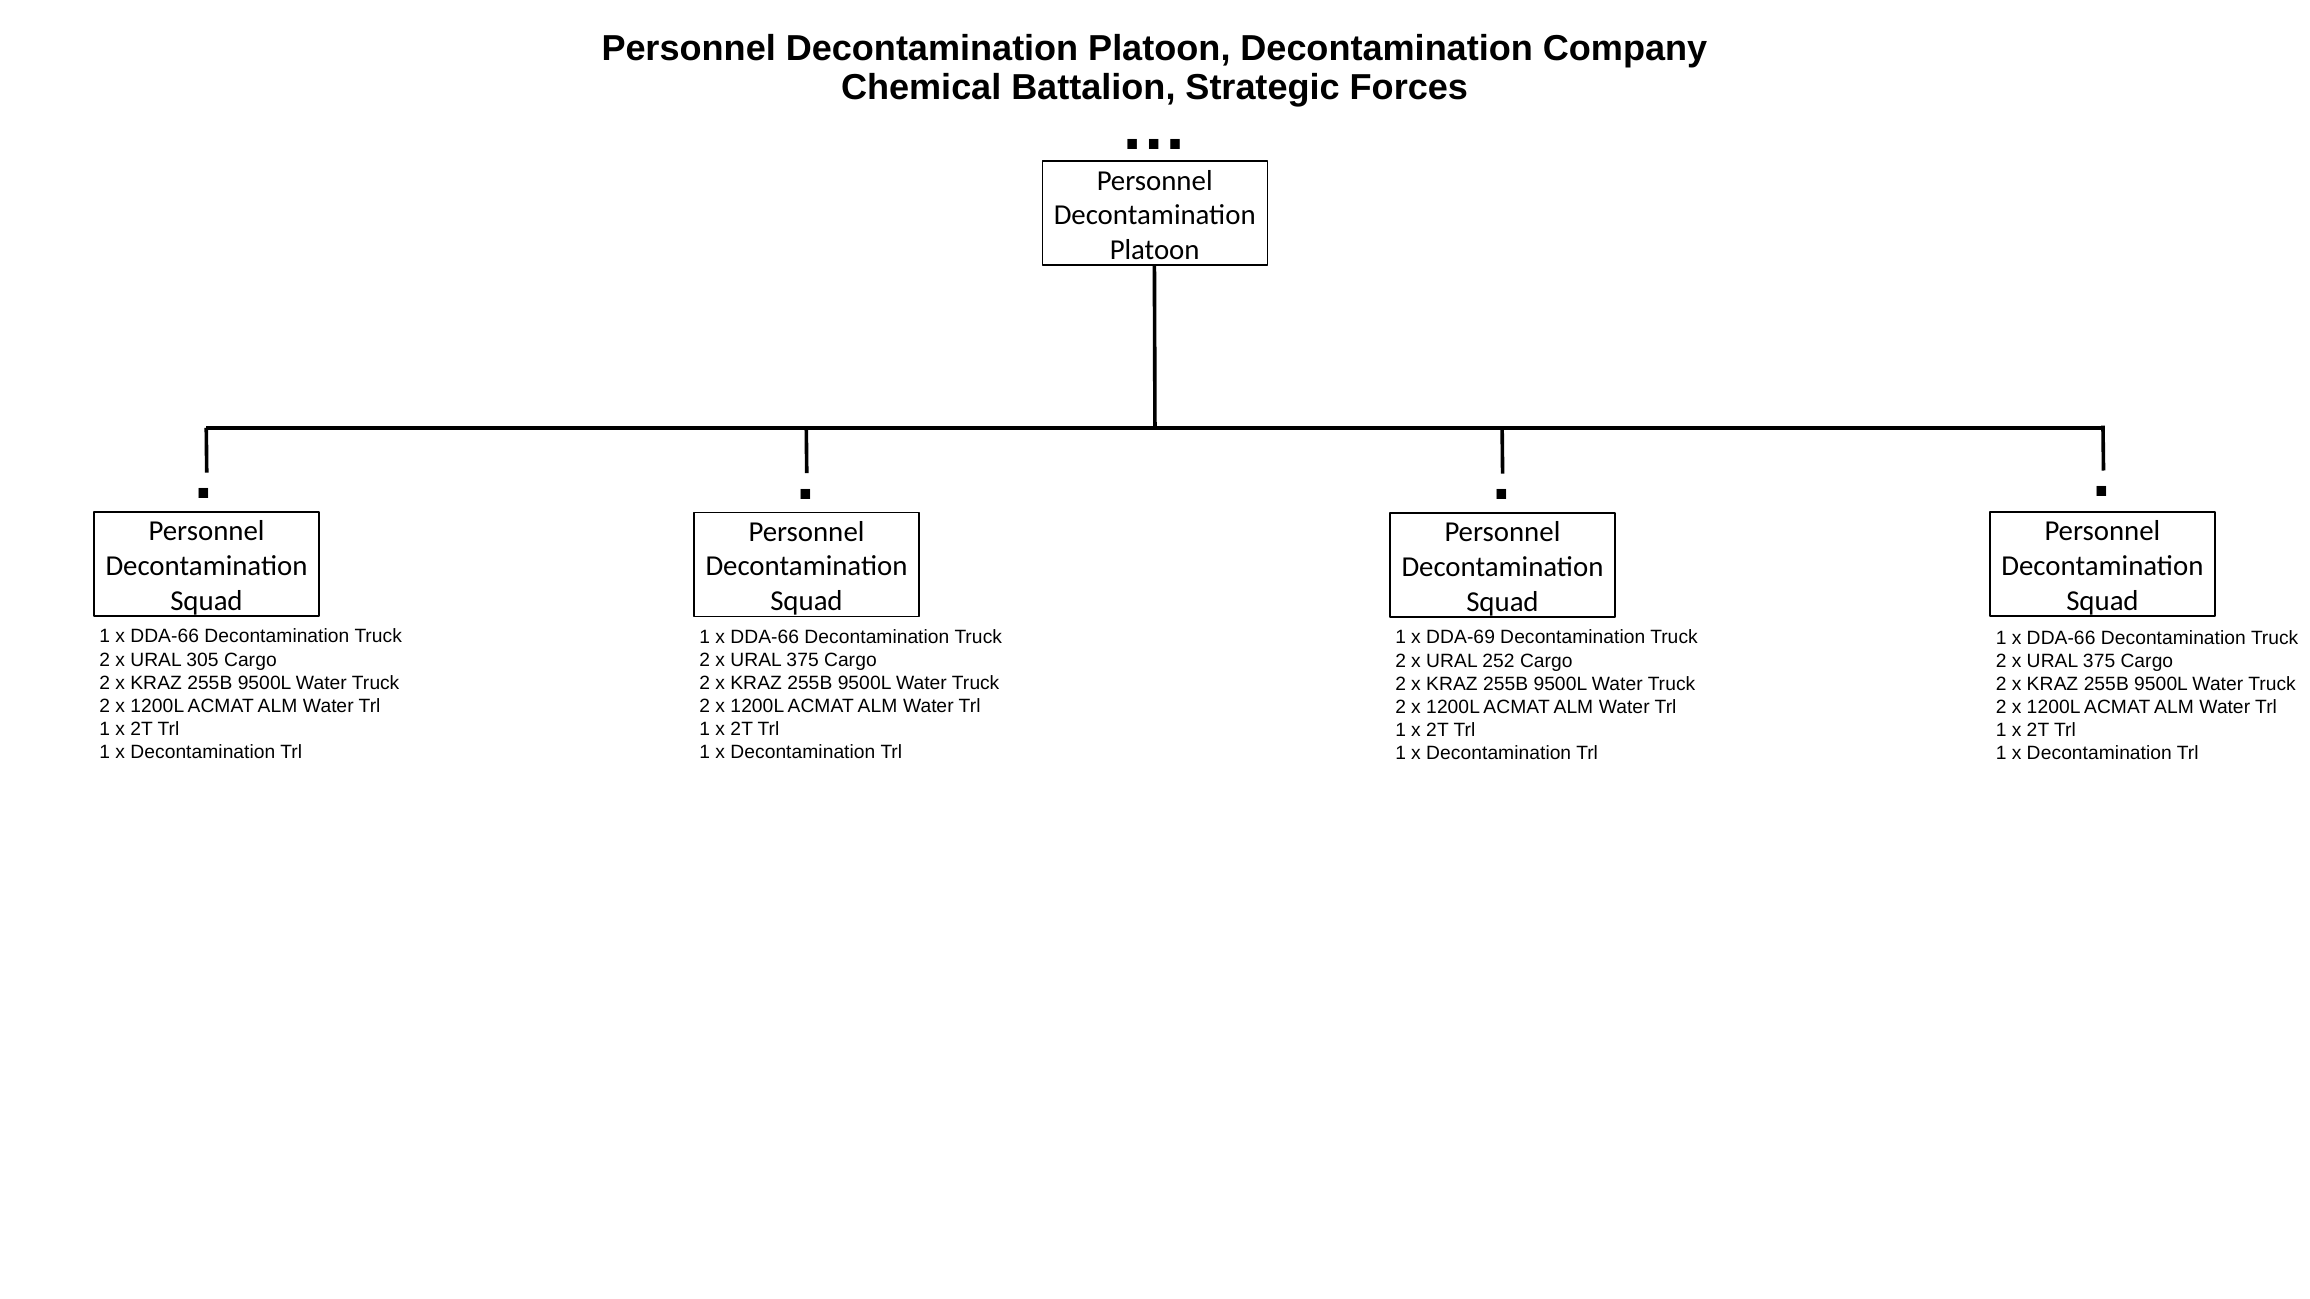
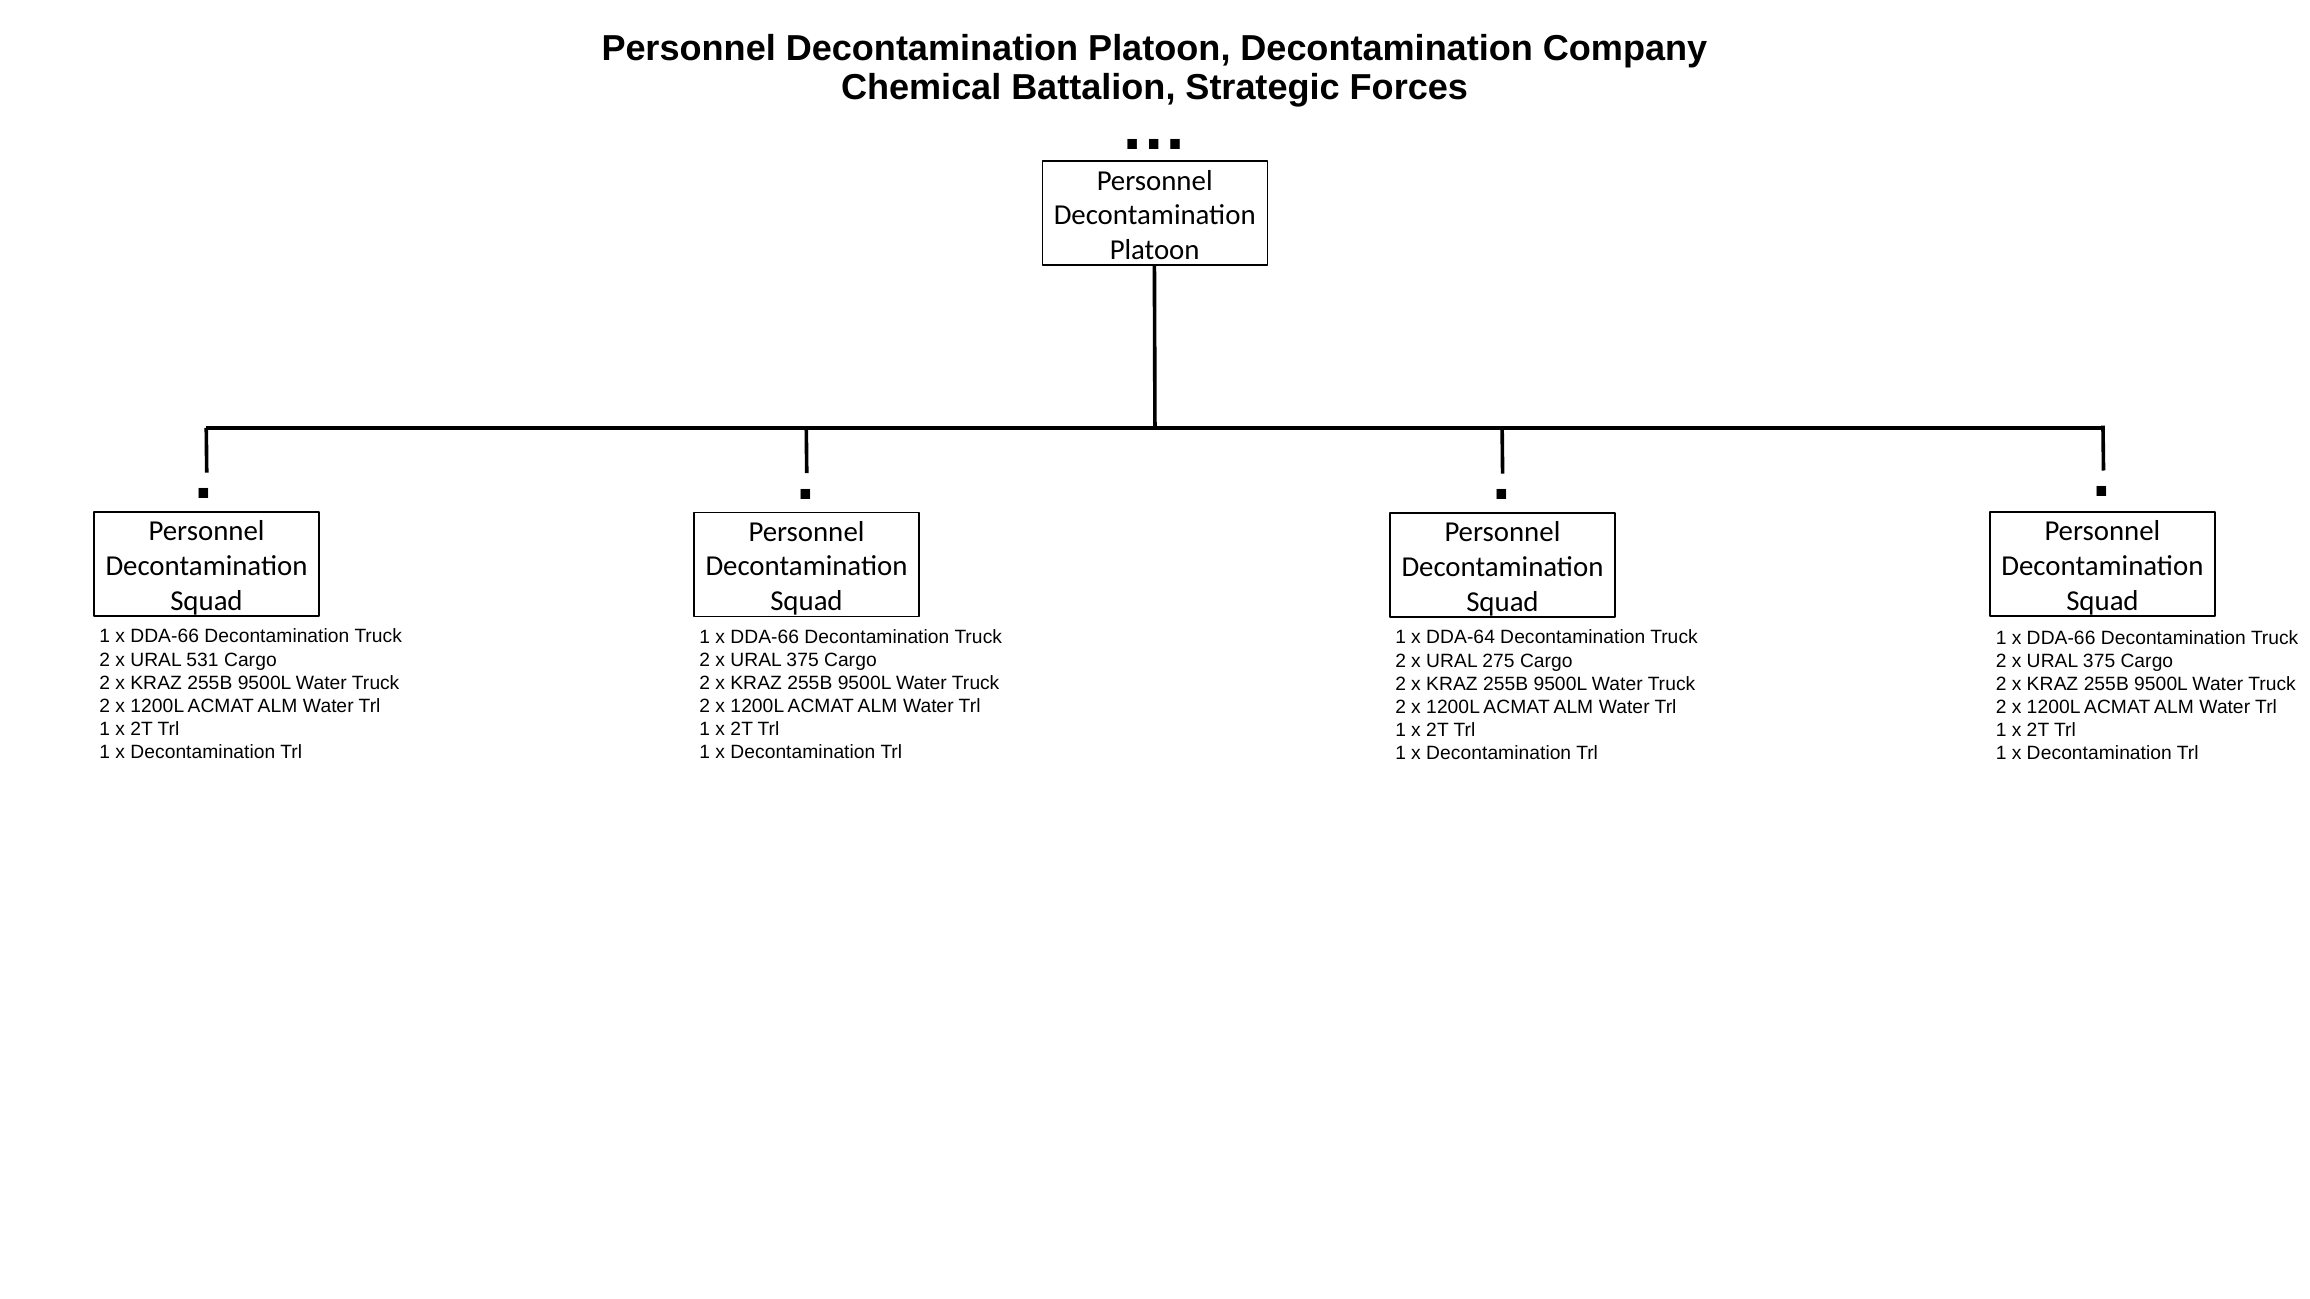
DDA-69: DDA-69 -> DDA-64 (1461, 638)
305: 305 -> 531 (203, 660)
252: 252 -> 275 (1498, 661)
